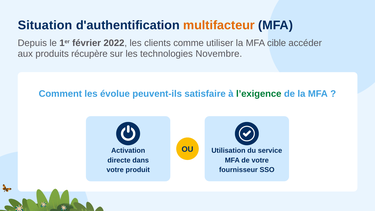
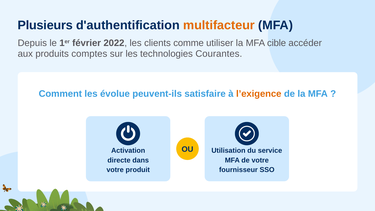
Situation: Situation -> Plusieurs (45, 25)
récupère: récupère -> comptes (89, 54)
Novembre: Novembre -> Courantes (219, 54)
l’exigence colour: green -> orange (259, 94)
